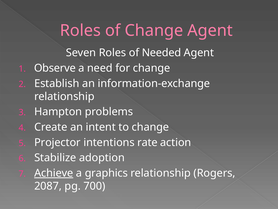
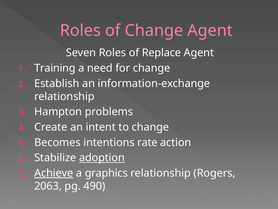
Needed: Needed -> Replace (161, 53)
Observe: Observe -> Training (55, 68)
Projector: Projector -> Becomes (57, 142)
adoption underline: none -> present (102, 157)
2087: 2087 -> 2063 (48, 186)
700: 700 -> 490 (94, 186)
